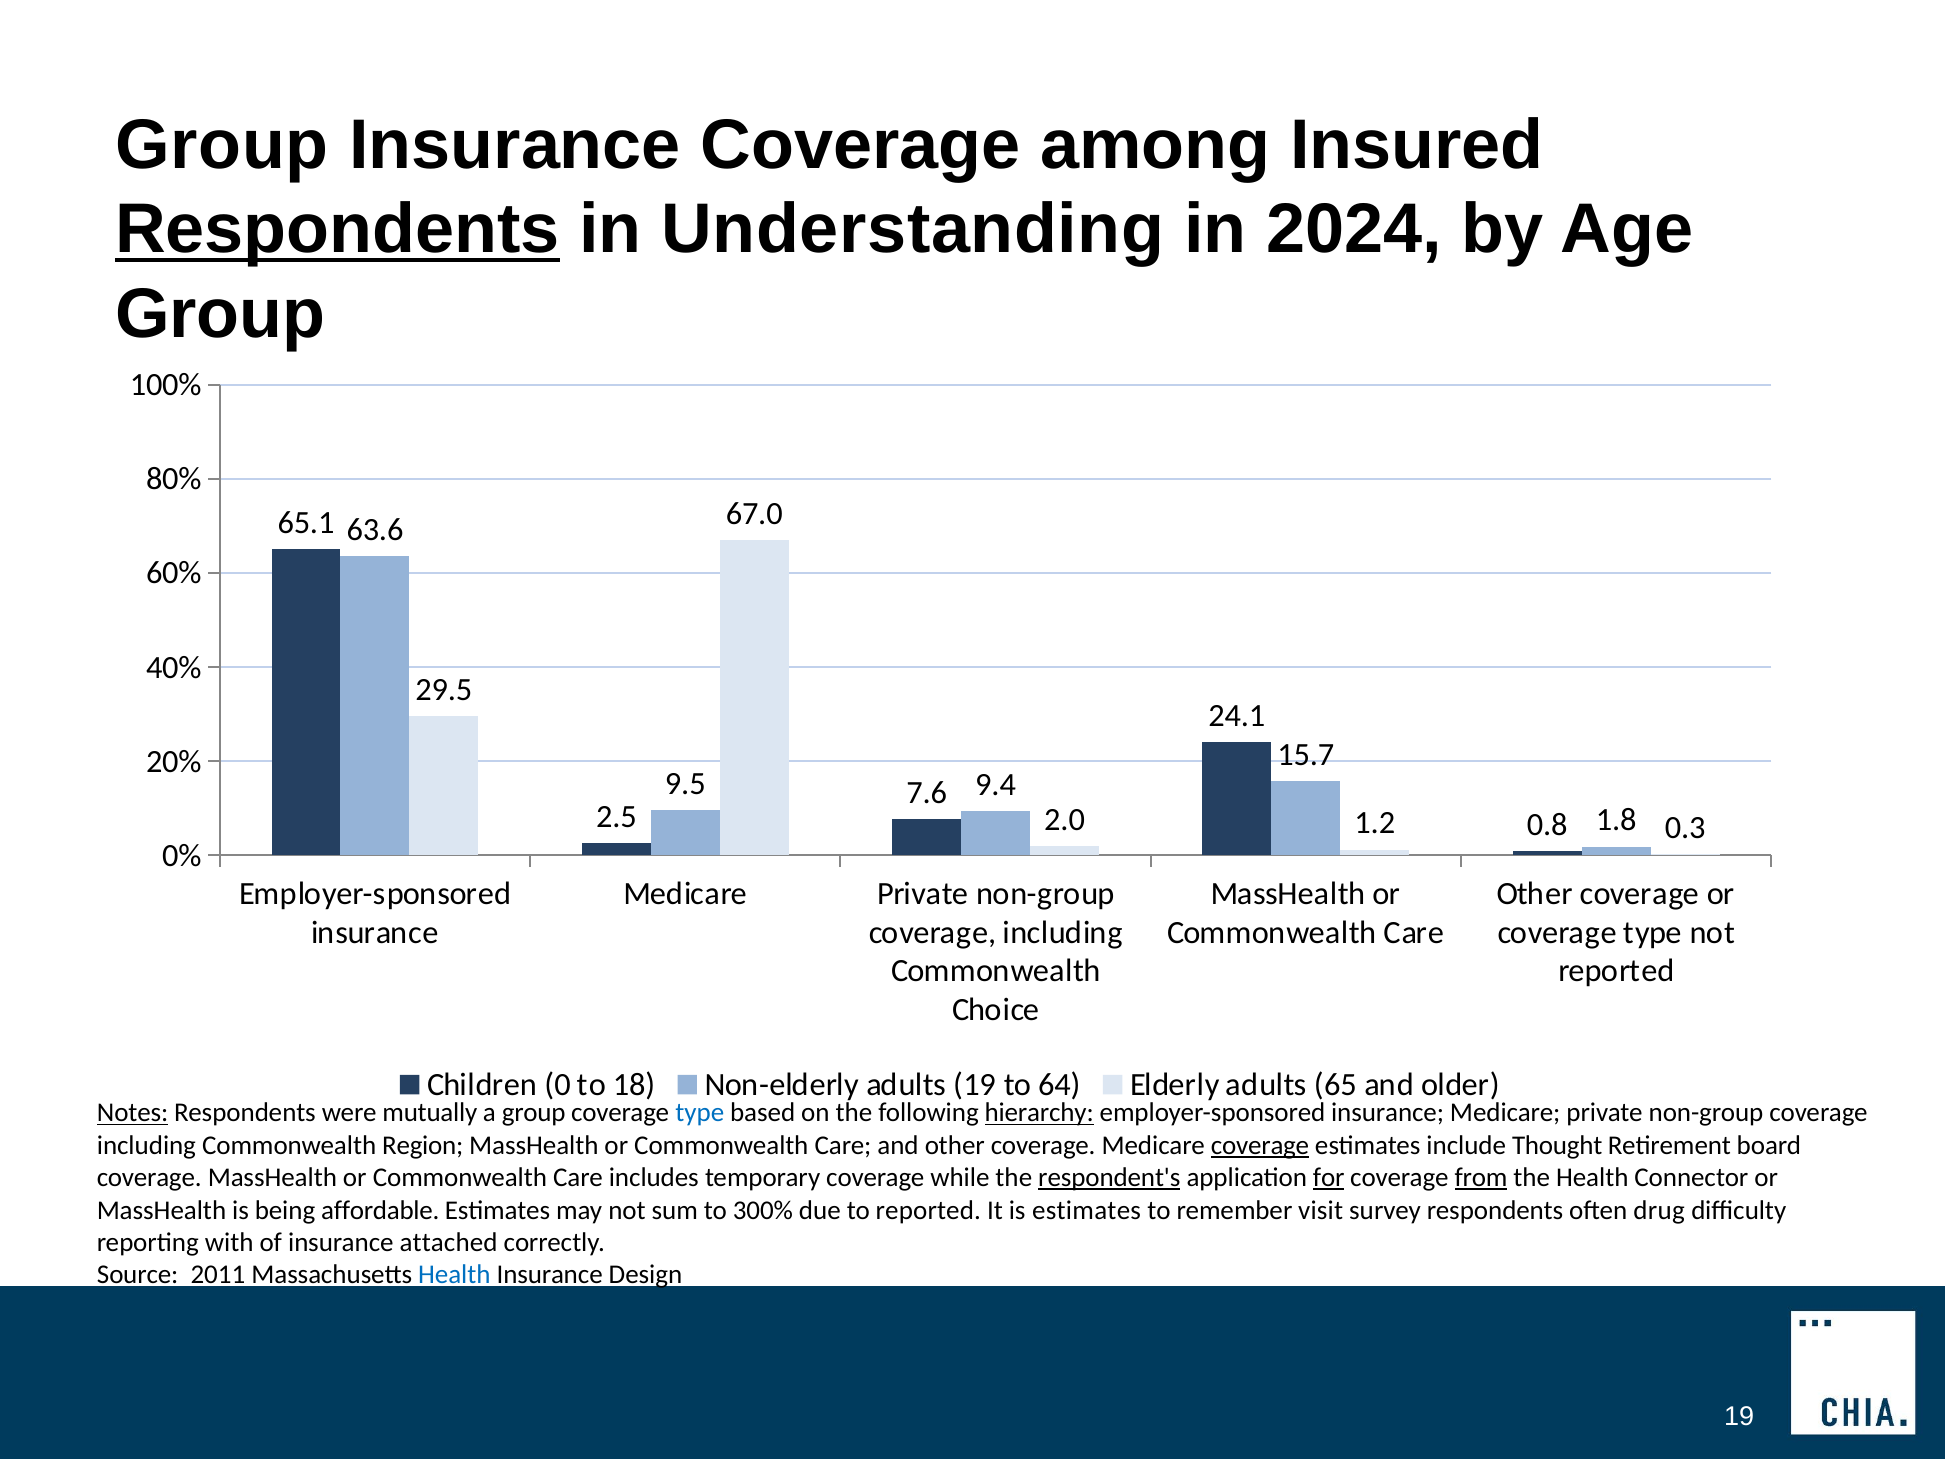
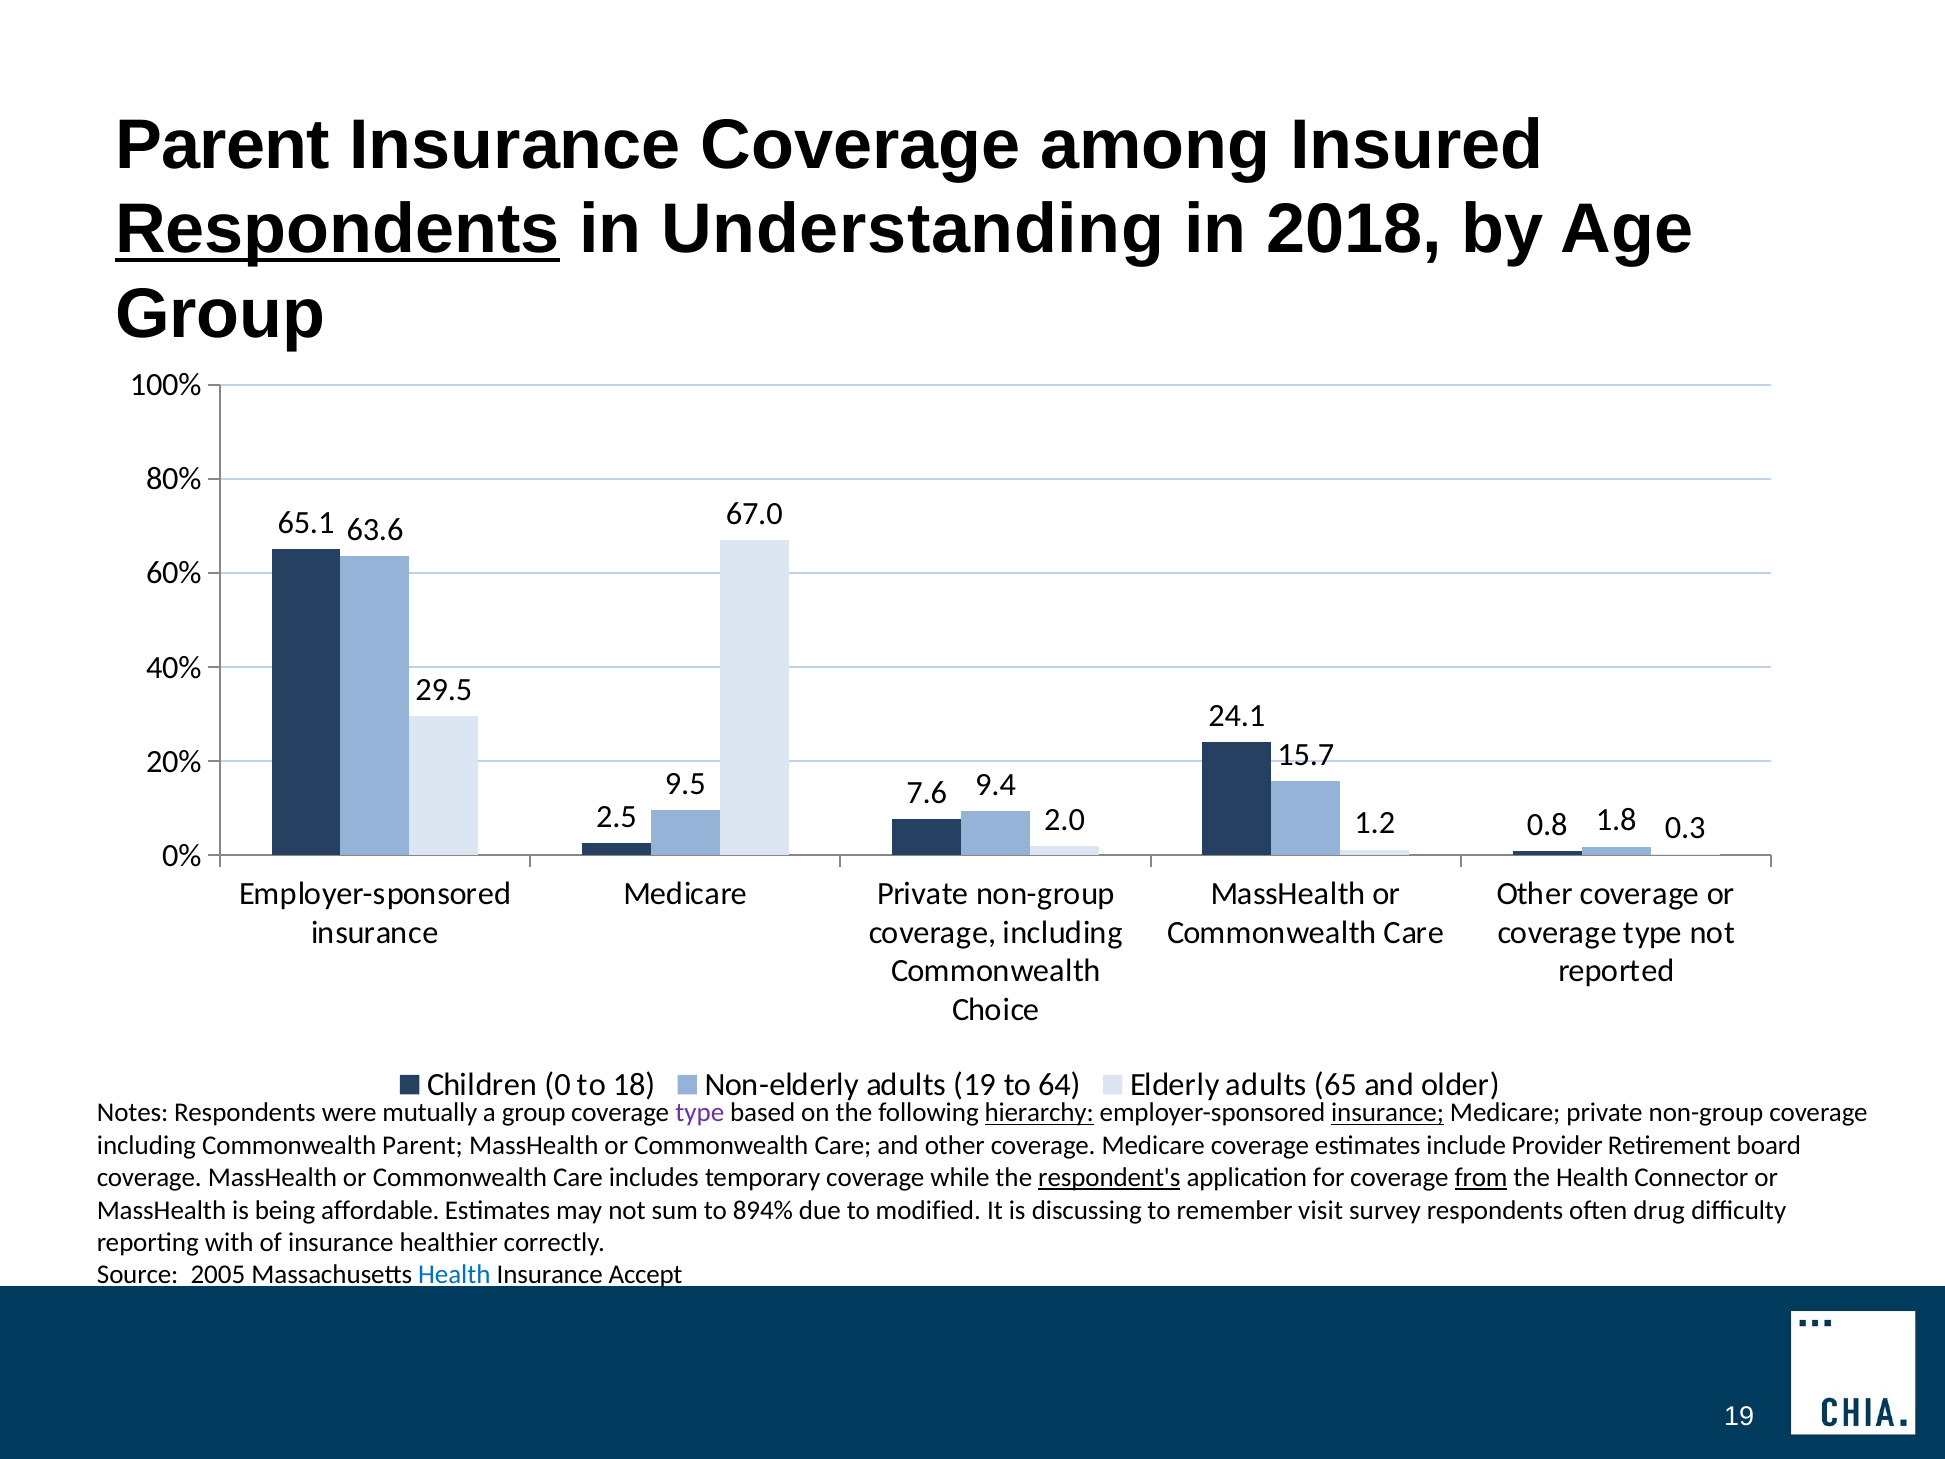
Group: Group -> Parent (223, 146)
2024: 2024 -> 2018 (1354, 230)
Notes underline: present -> none (133, 1113)
type colour: blue -> purple (700, 1113)
insurance underline: none -> present (1388, 1113)
Commonwealth Region: Region -> Parent (423, 1145)
coverage underline: present -> none (1260, 1145)
Thought: Thought -> Provider (1557, 1145)
for underline: present -> none (1329, 1177)
300%: 300% -> 894% (763, 1210)
to reported: reported -> modified (928, 1210)
is estimates: estimates -> discussing (1087, 1210)
attached: attached -> healthier (449, 1242)
2011: 2011 -> 2005 (218, 1275)
Design: Design -> Accept (646, 1275)
